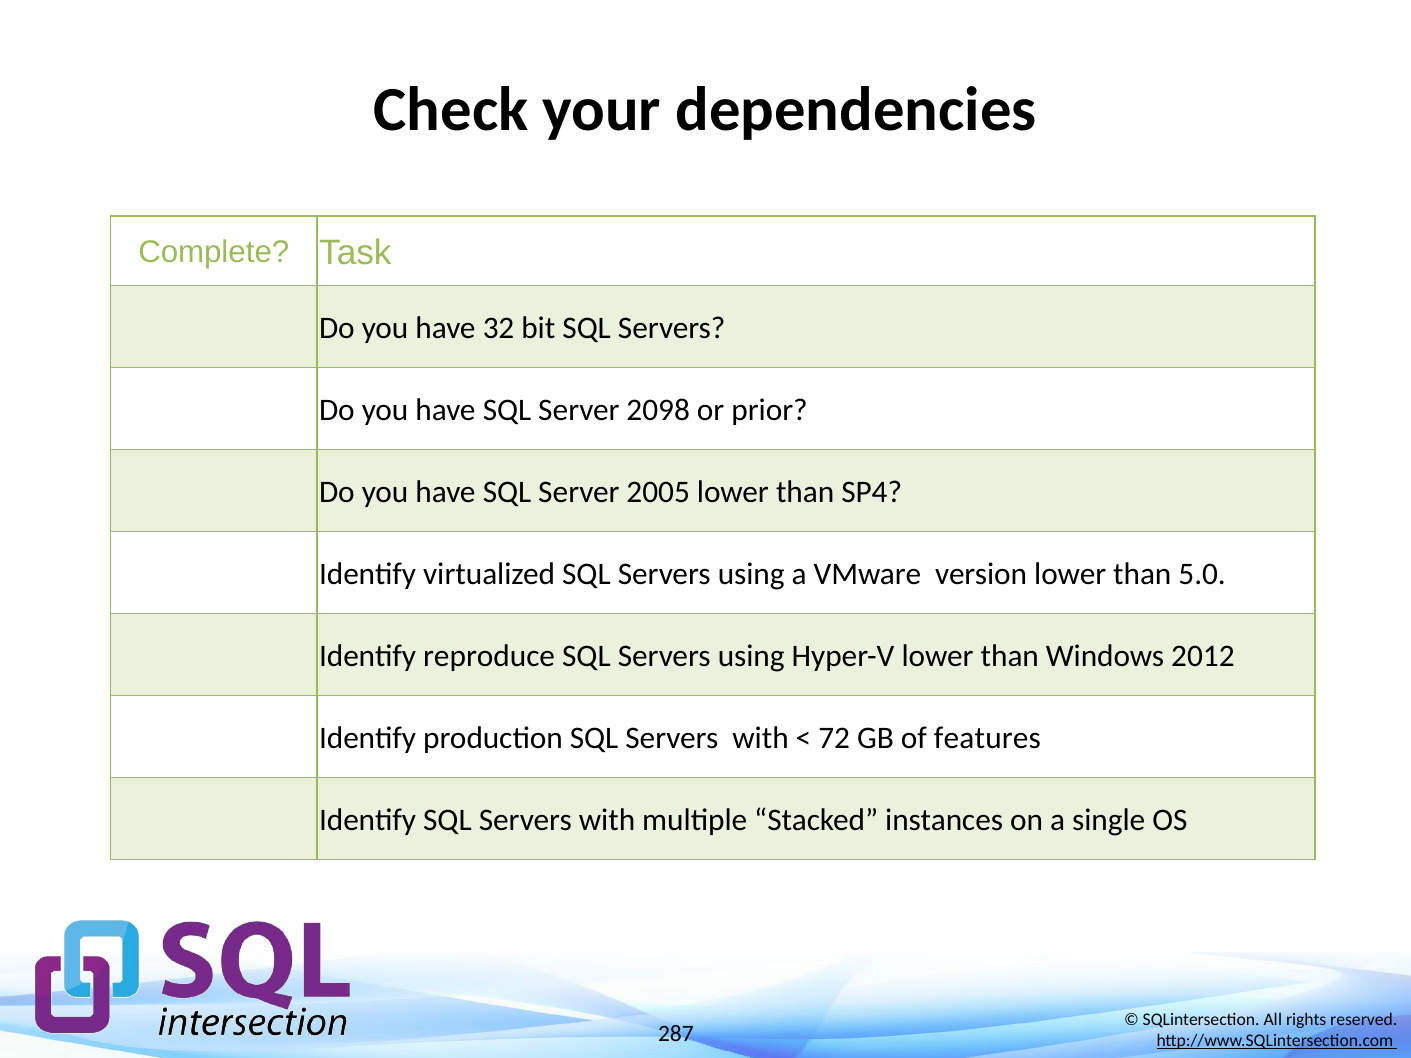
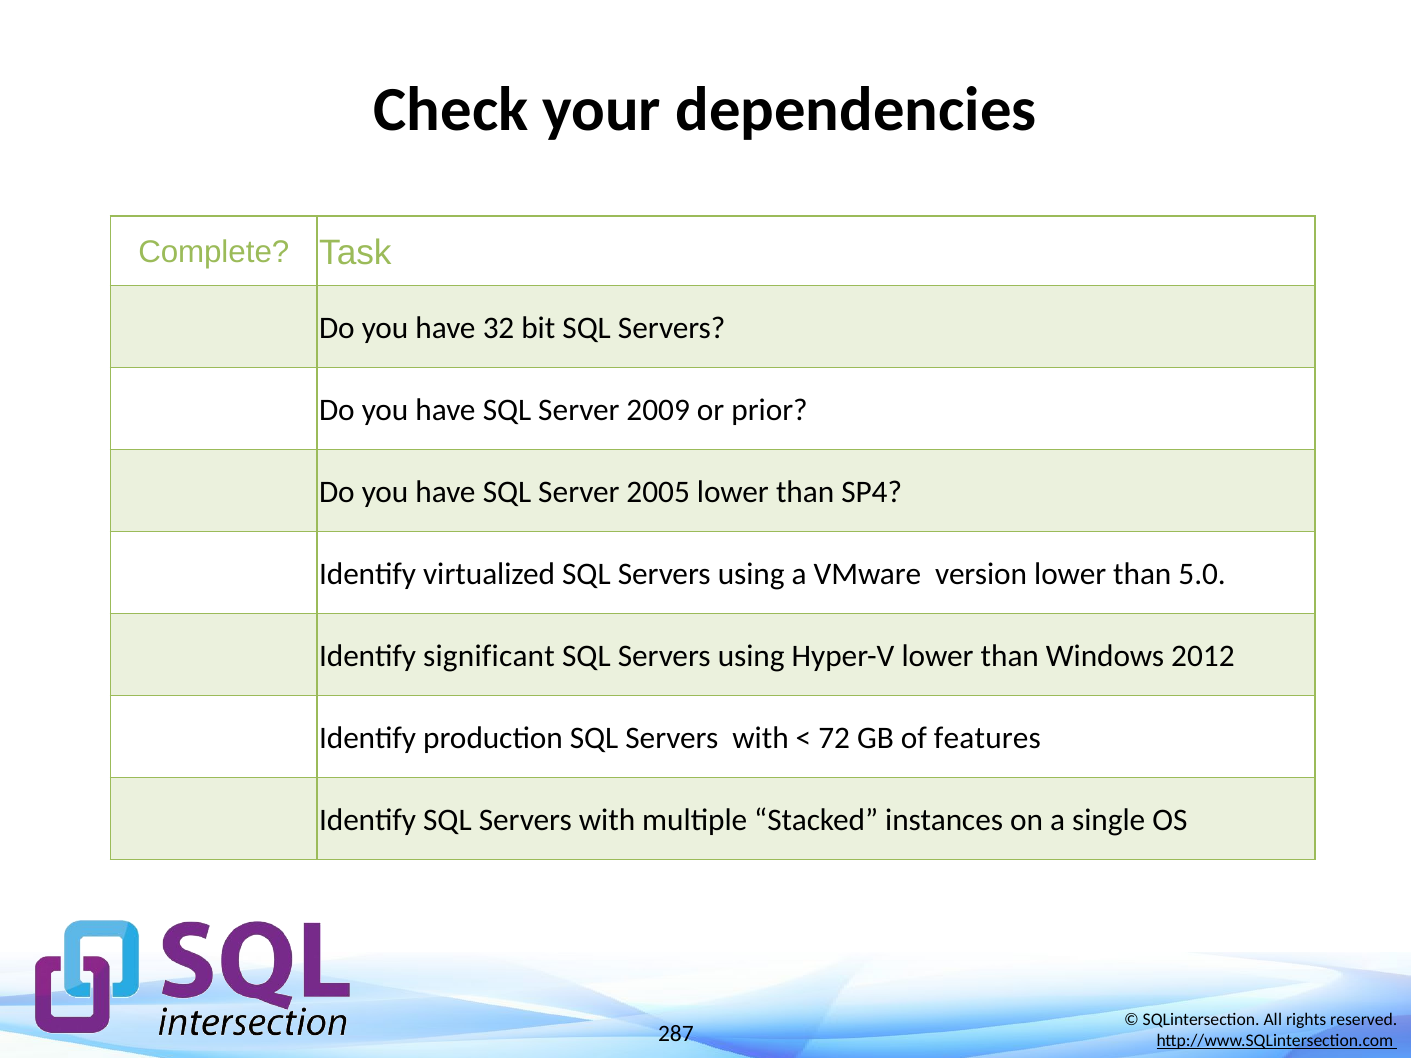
2098: 2098 -> 2009 (658, 410)
reproduce: reproduce -> significant (489, 656)
